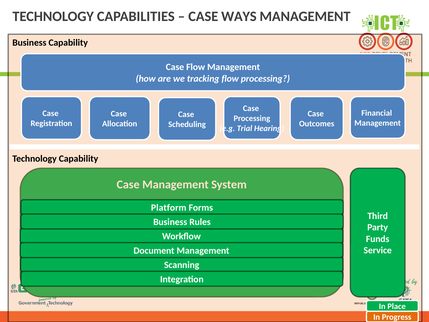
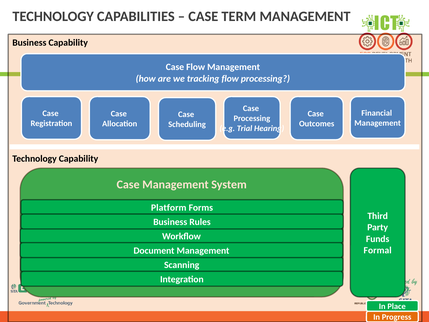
WAYS: WAYS -> TERM (239, 16)
Service: Service -> Formal (378, 250)
